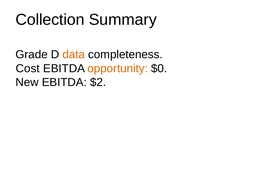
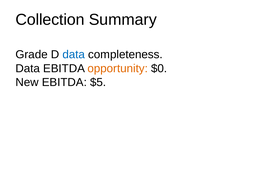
data colour: orange -> blue (74, 55)
Cost: Cost -> Data (28, 68)
$2: $2 -> $5 (98, 82)
